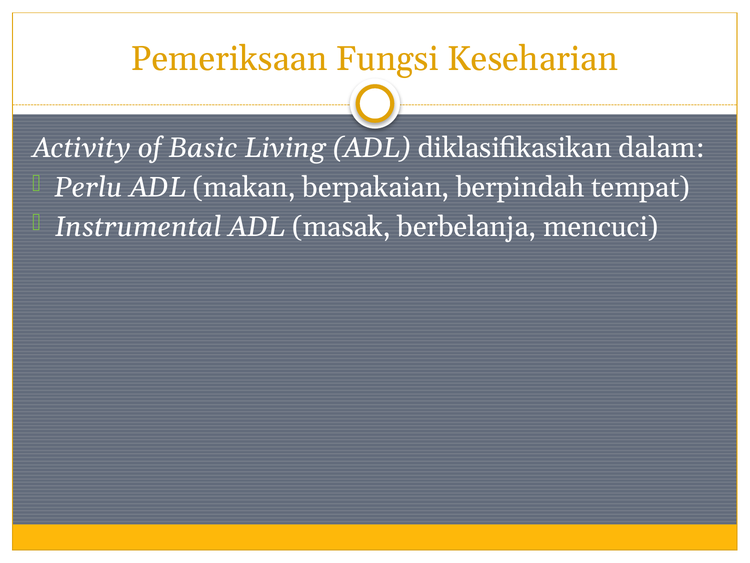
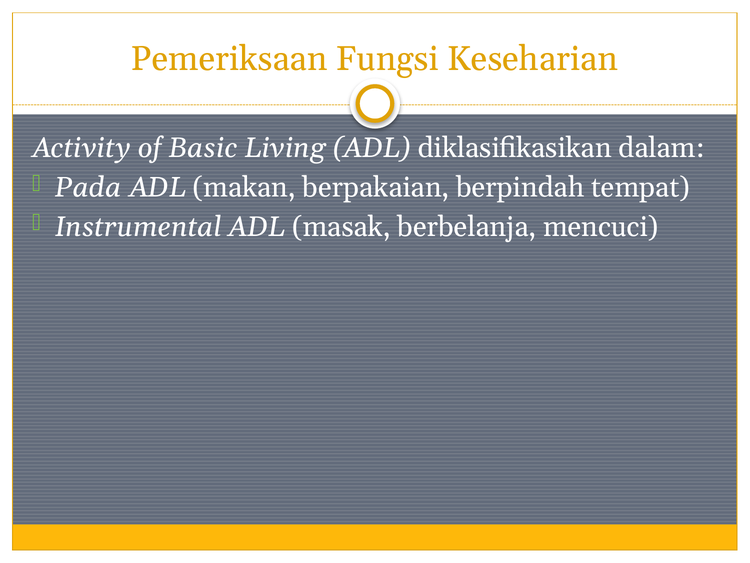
Perlu: Perlu -> Pada (88, 187)
